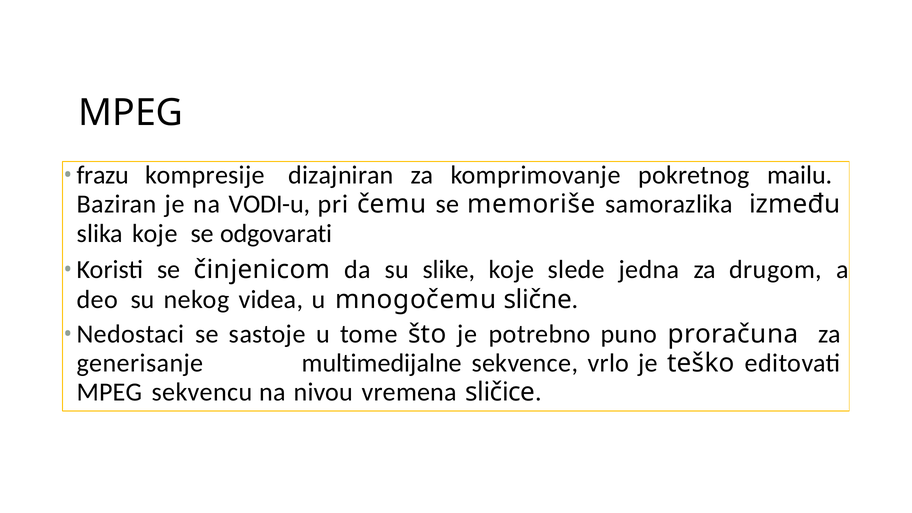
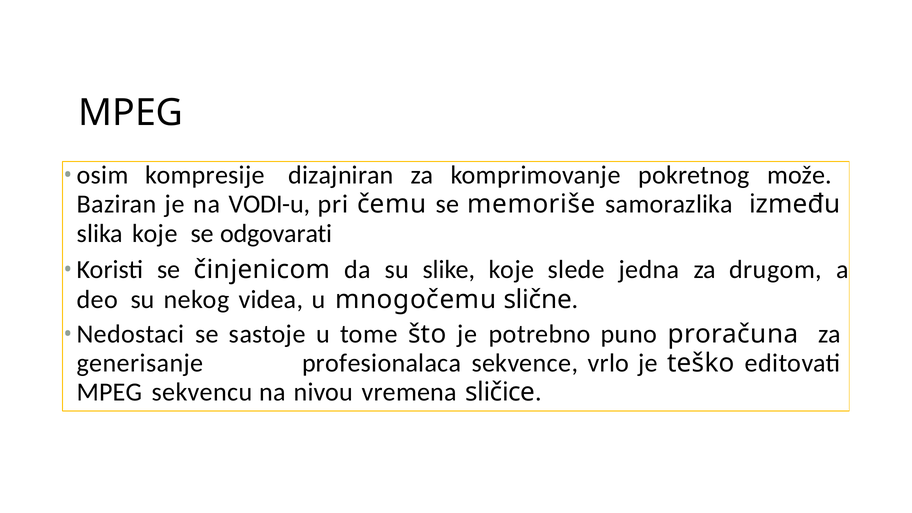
frazu: frazu -> osim (103, 175)
mailu: mailu -> može (800, 175)
multimedijalne: multimedijalne -> profesionalaca (382, 363)
